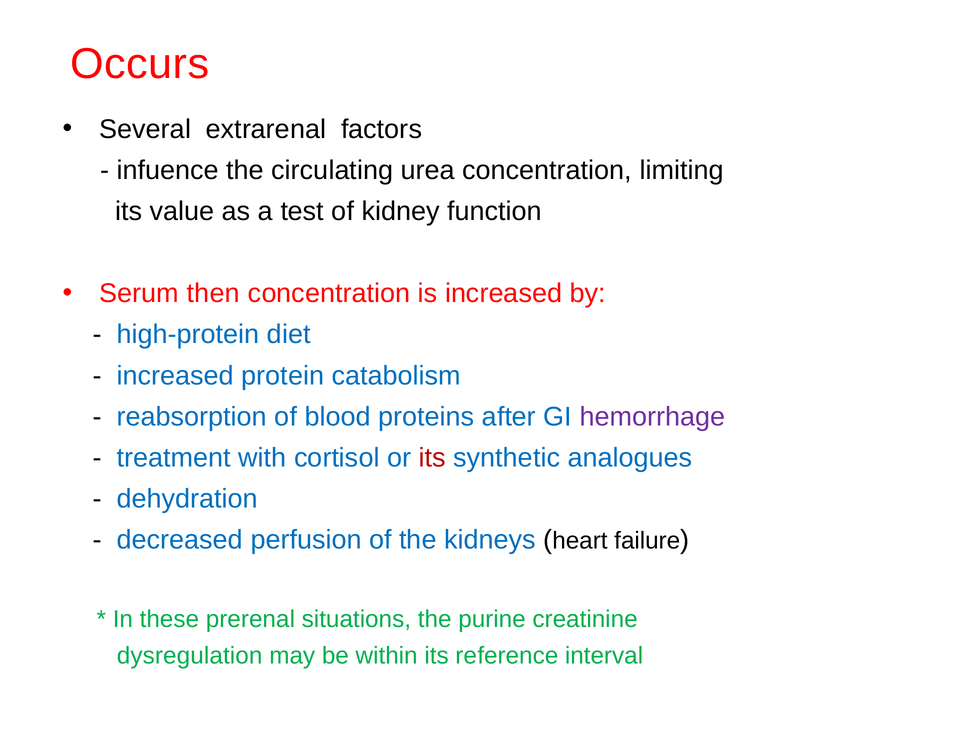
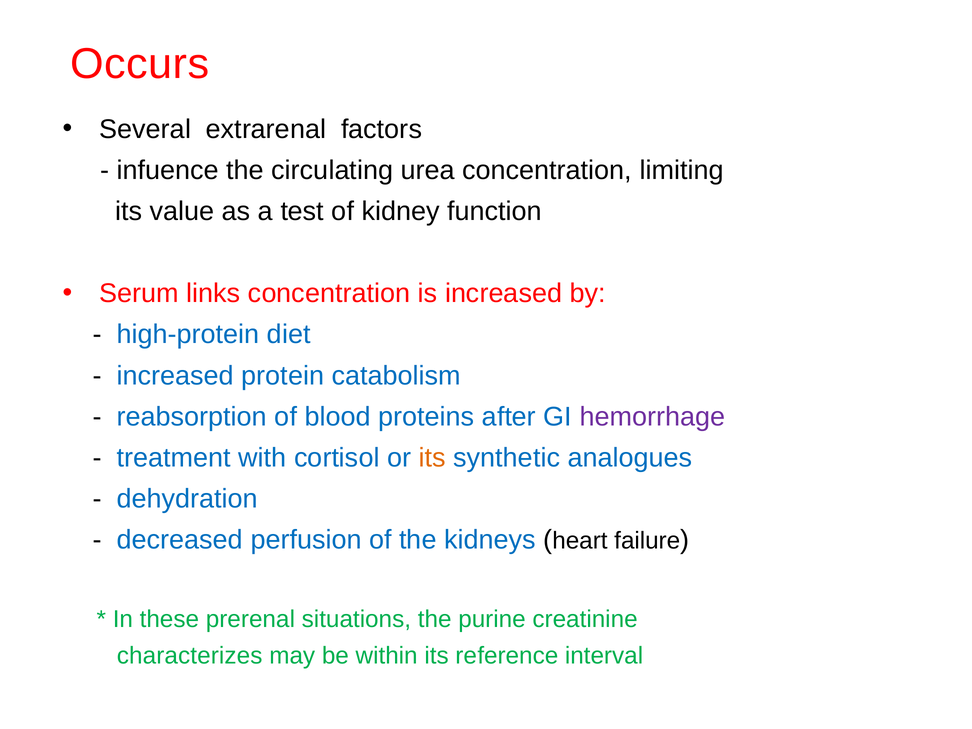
then: then -> links (213, 294)
its colour: red -> orange (432, 458)
dysregulation: dysregulation -> characterizes (190, 656)
